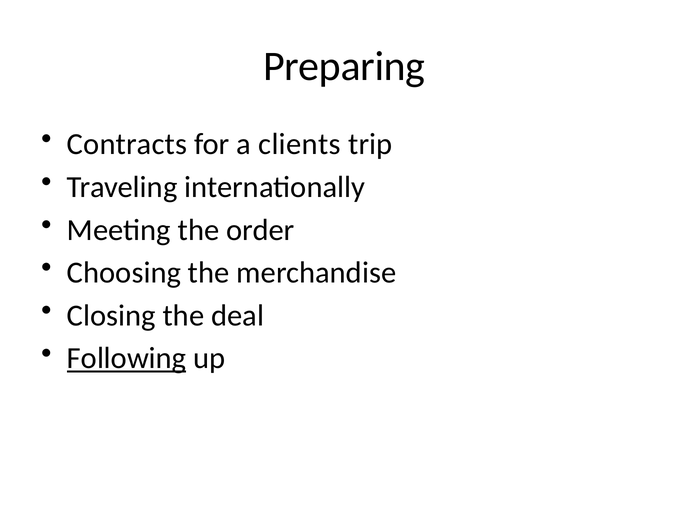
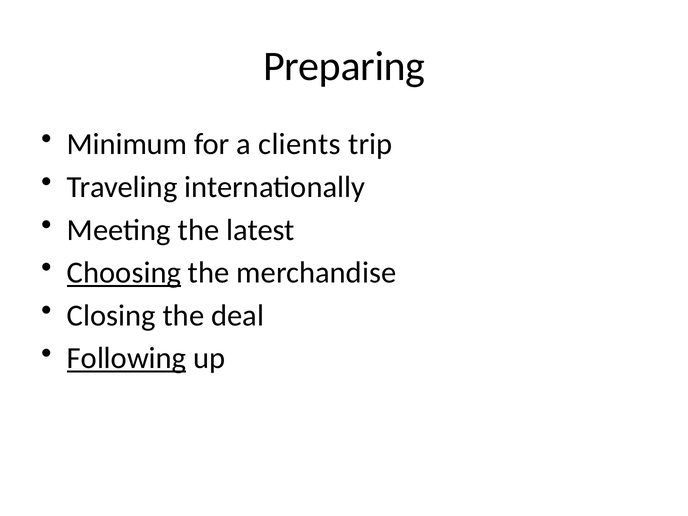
Contracts: Contracts -> Minimum (127, 144)
order: order -> latest (260, 230)
Choosing underline: none -> present (124, 273)
